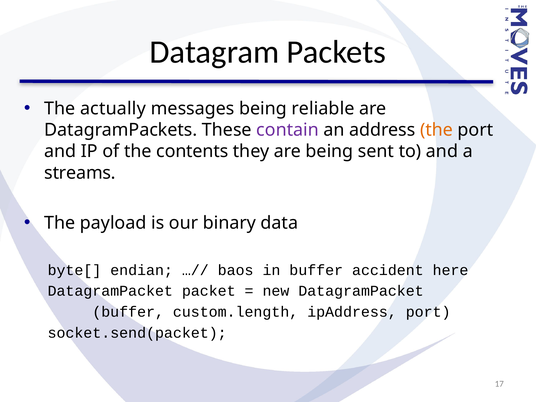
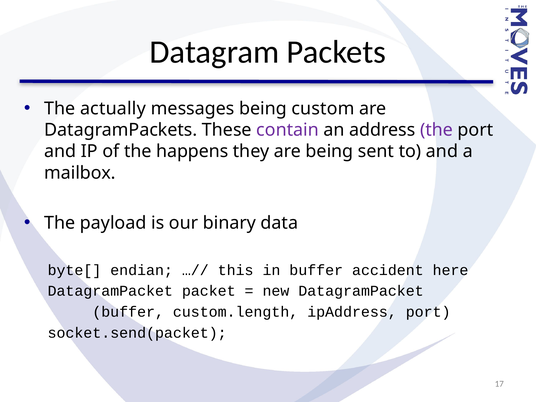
reliable: reliable -> custom (323, 108)
the colour: orange -> purple (437, 130)
contents: contents -> happens (192, 151)
streams: streams -> mailbox (80, 173)
baos: baos -> this (236, 270)
